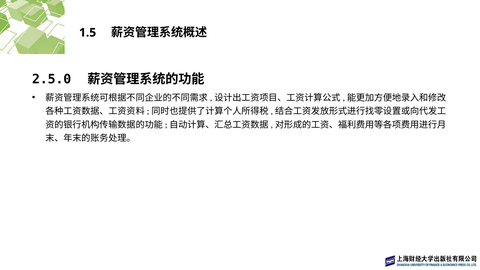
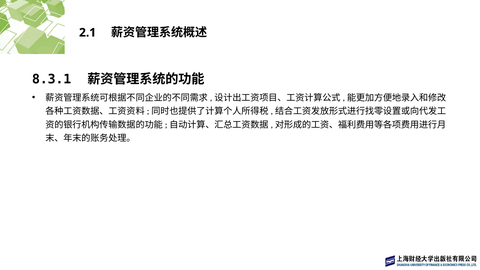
1.5: 1.5 -> 2.1 (88, 33)
2.5.0: 2.5.0 -> 8.3.1 (52, 79)
